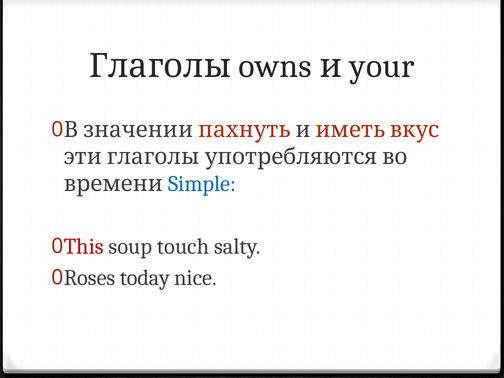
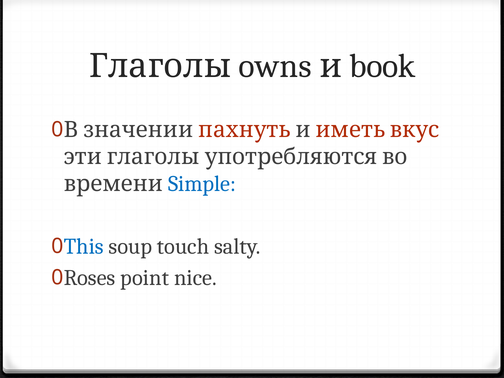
your: your -> book (382, 66)
This colour: red -> blue (84, 246)
today: today -> point (145, 278)
